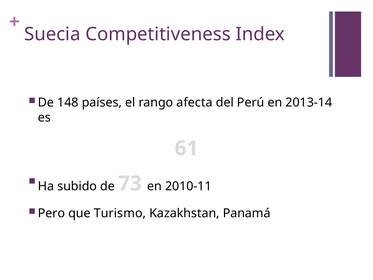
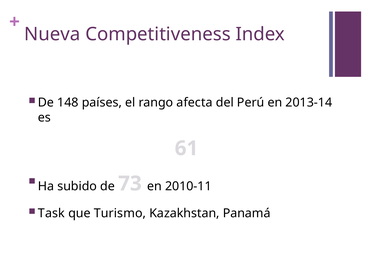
Suecia: Suecia -> Nueva (52, 34)
Pero: Pero -> Task (51, 213)
